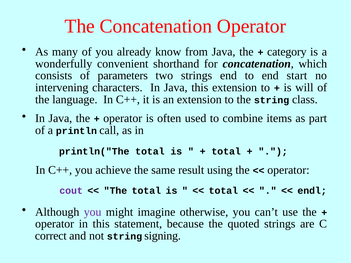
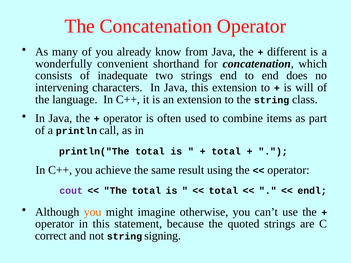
category: category -> different (287, 52)
parameters: parameters -> inadequate (123, 76)
start: start -> does (297, 76)
you colour: purple -> orange (93, 212)
